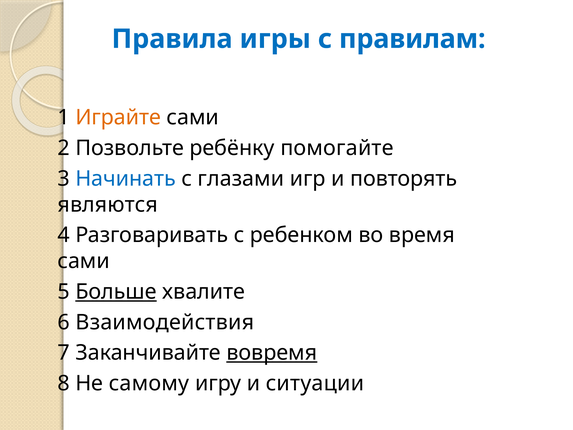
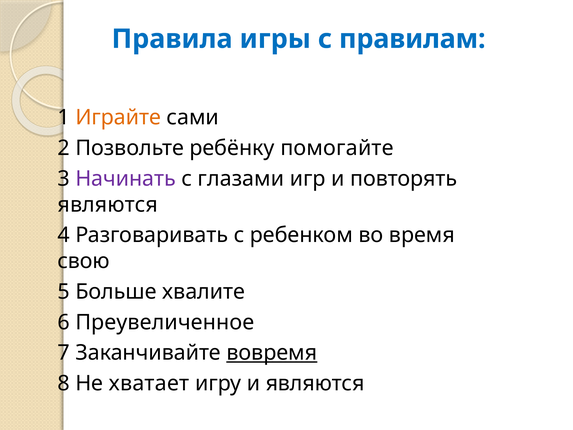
Начинать colour: blue -> purple (126, 179)
сами: сами -> свою (84, 261)
Больше underline: present -> none (116, 291)
Взаимодействия: Взаимодействия -> Преувеличенное (165, 322)
самому: самому -> хватает (149, 383)
и ситуации: ситуации -> являются (315, 383)
